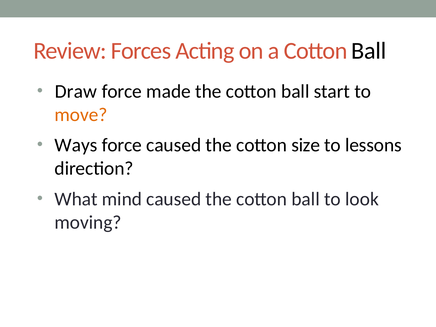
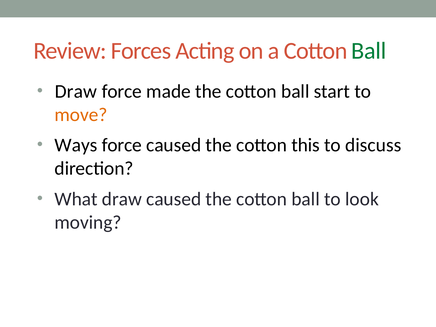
Ball colour: black -> green (369, 51)
size: size -> this (306, 145)
lessons: lessons -> discuss (373, 145)
What mind: mind -> draw (122, 199)
